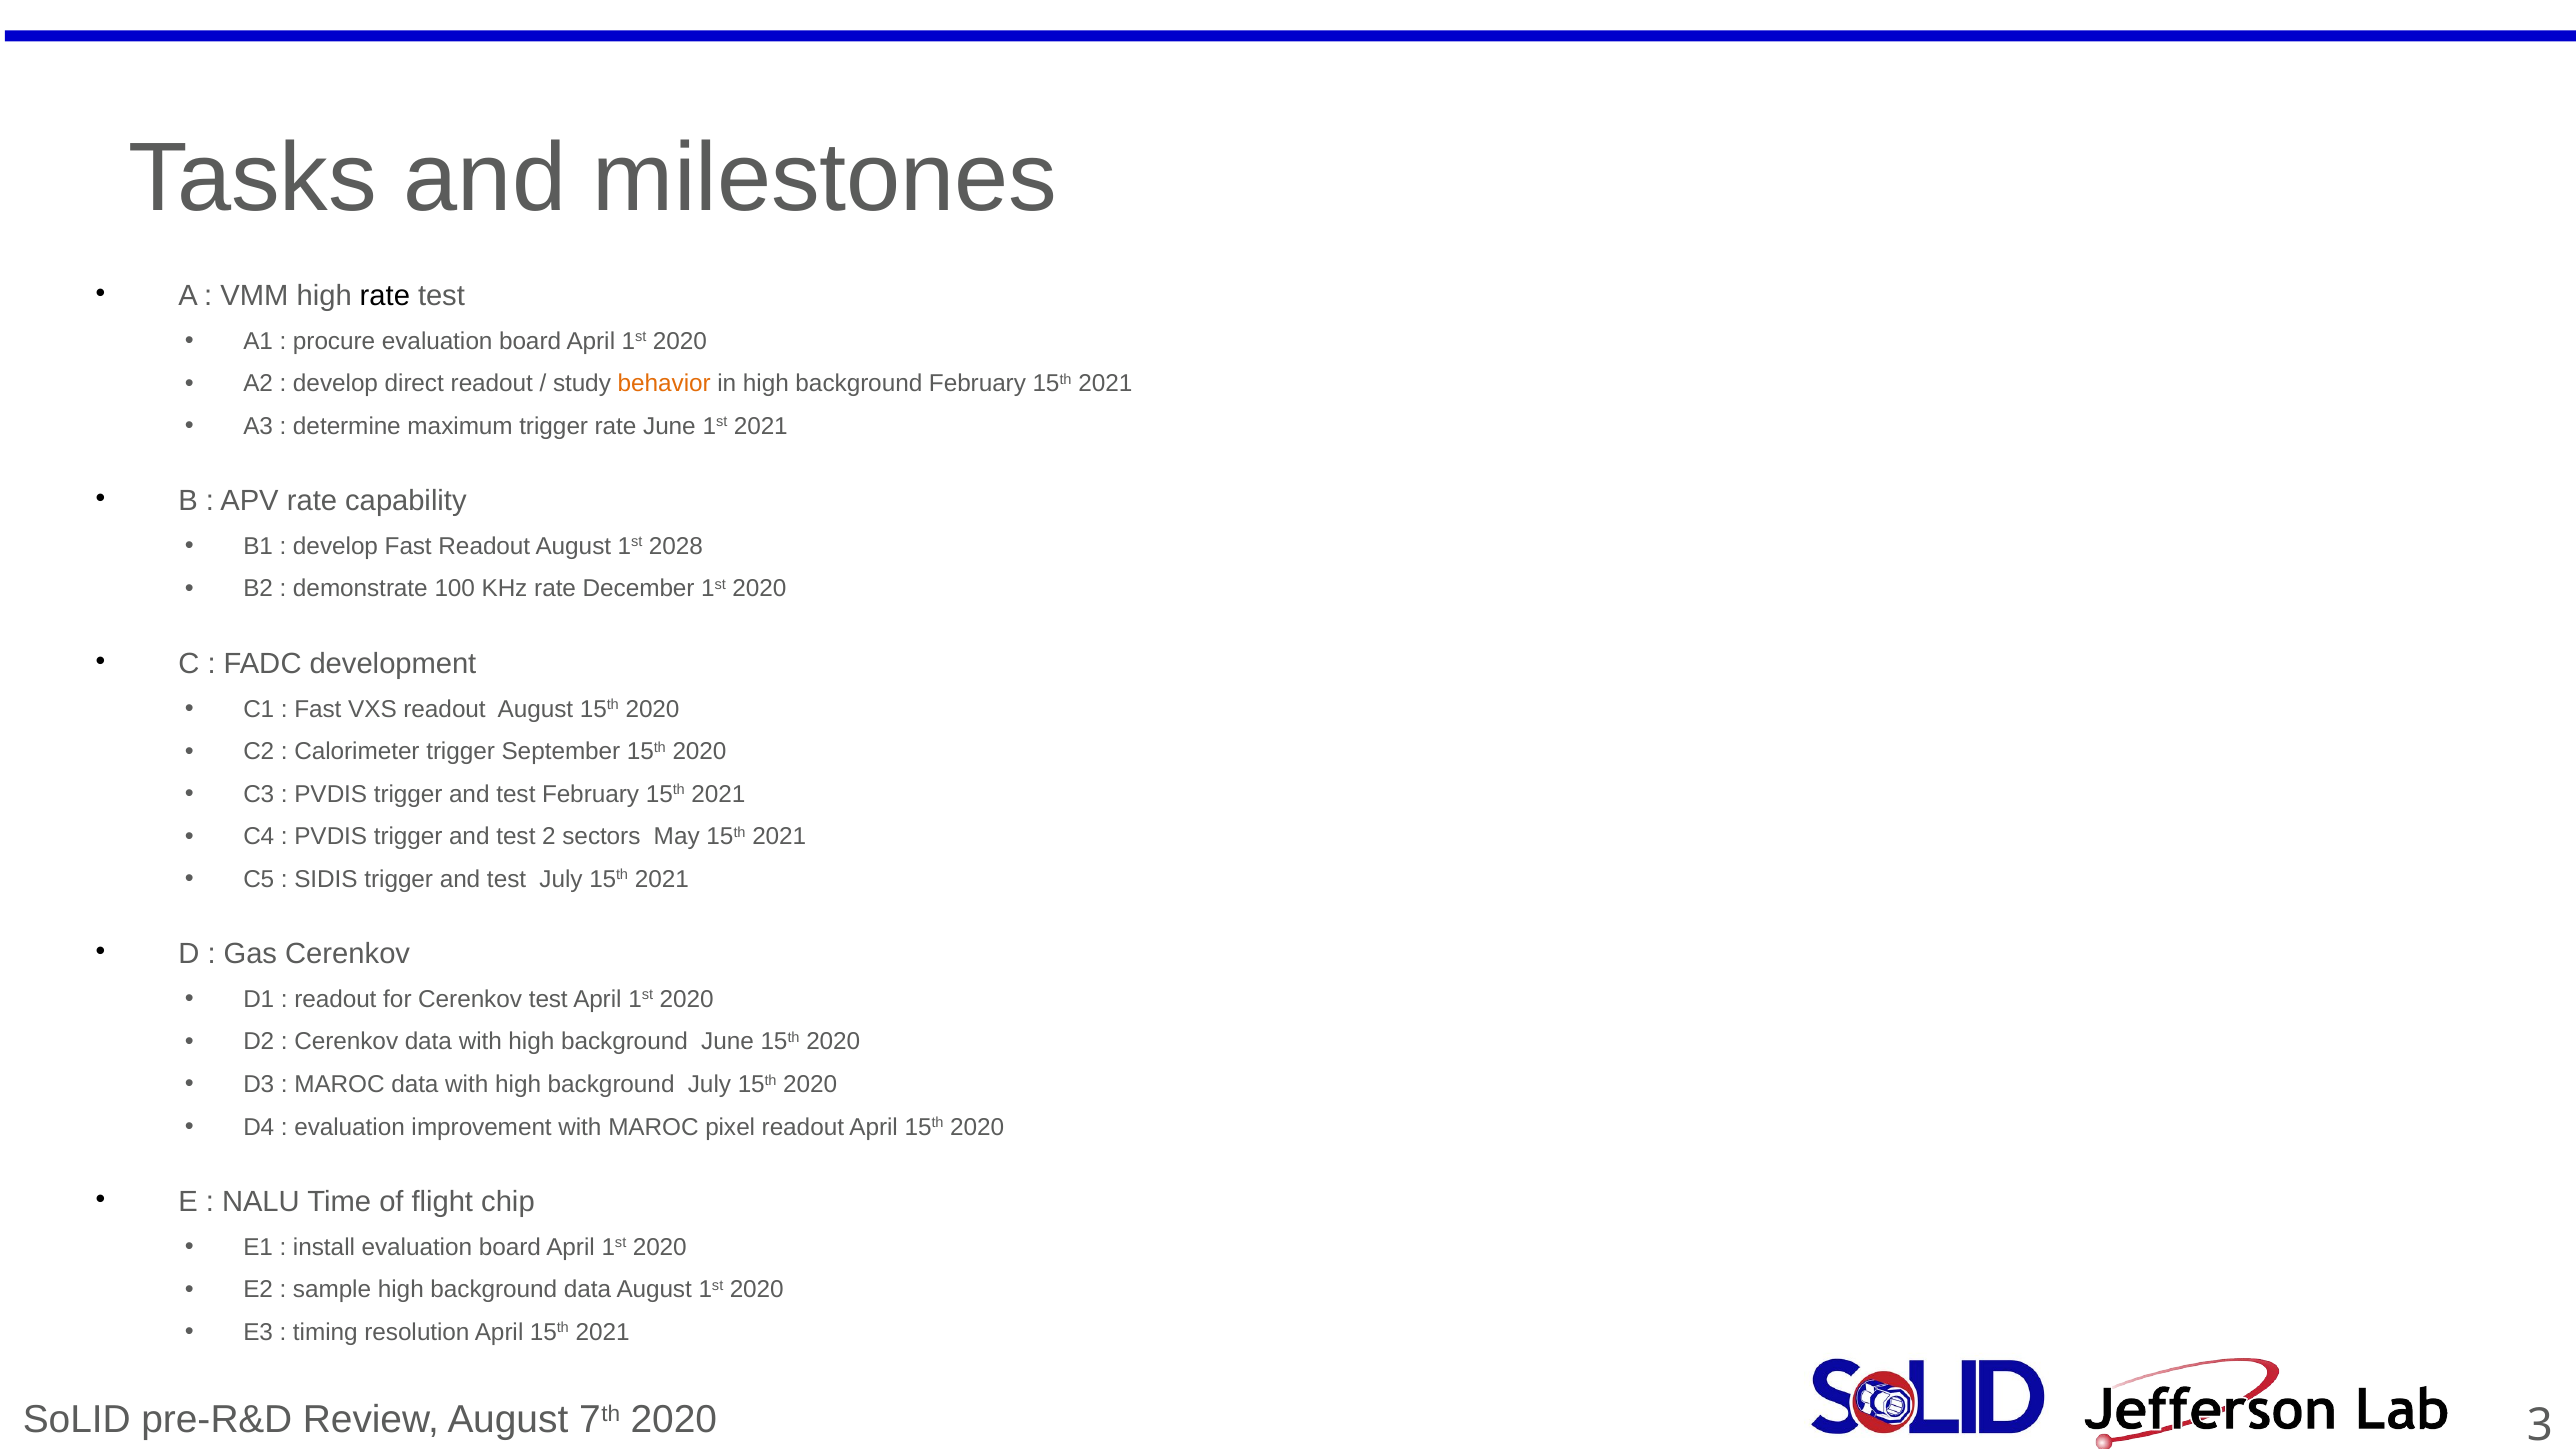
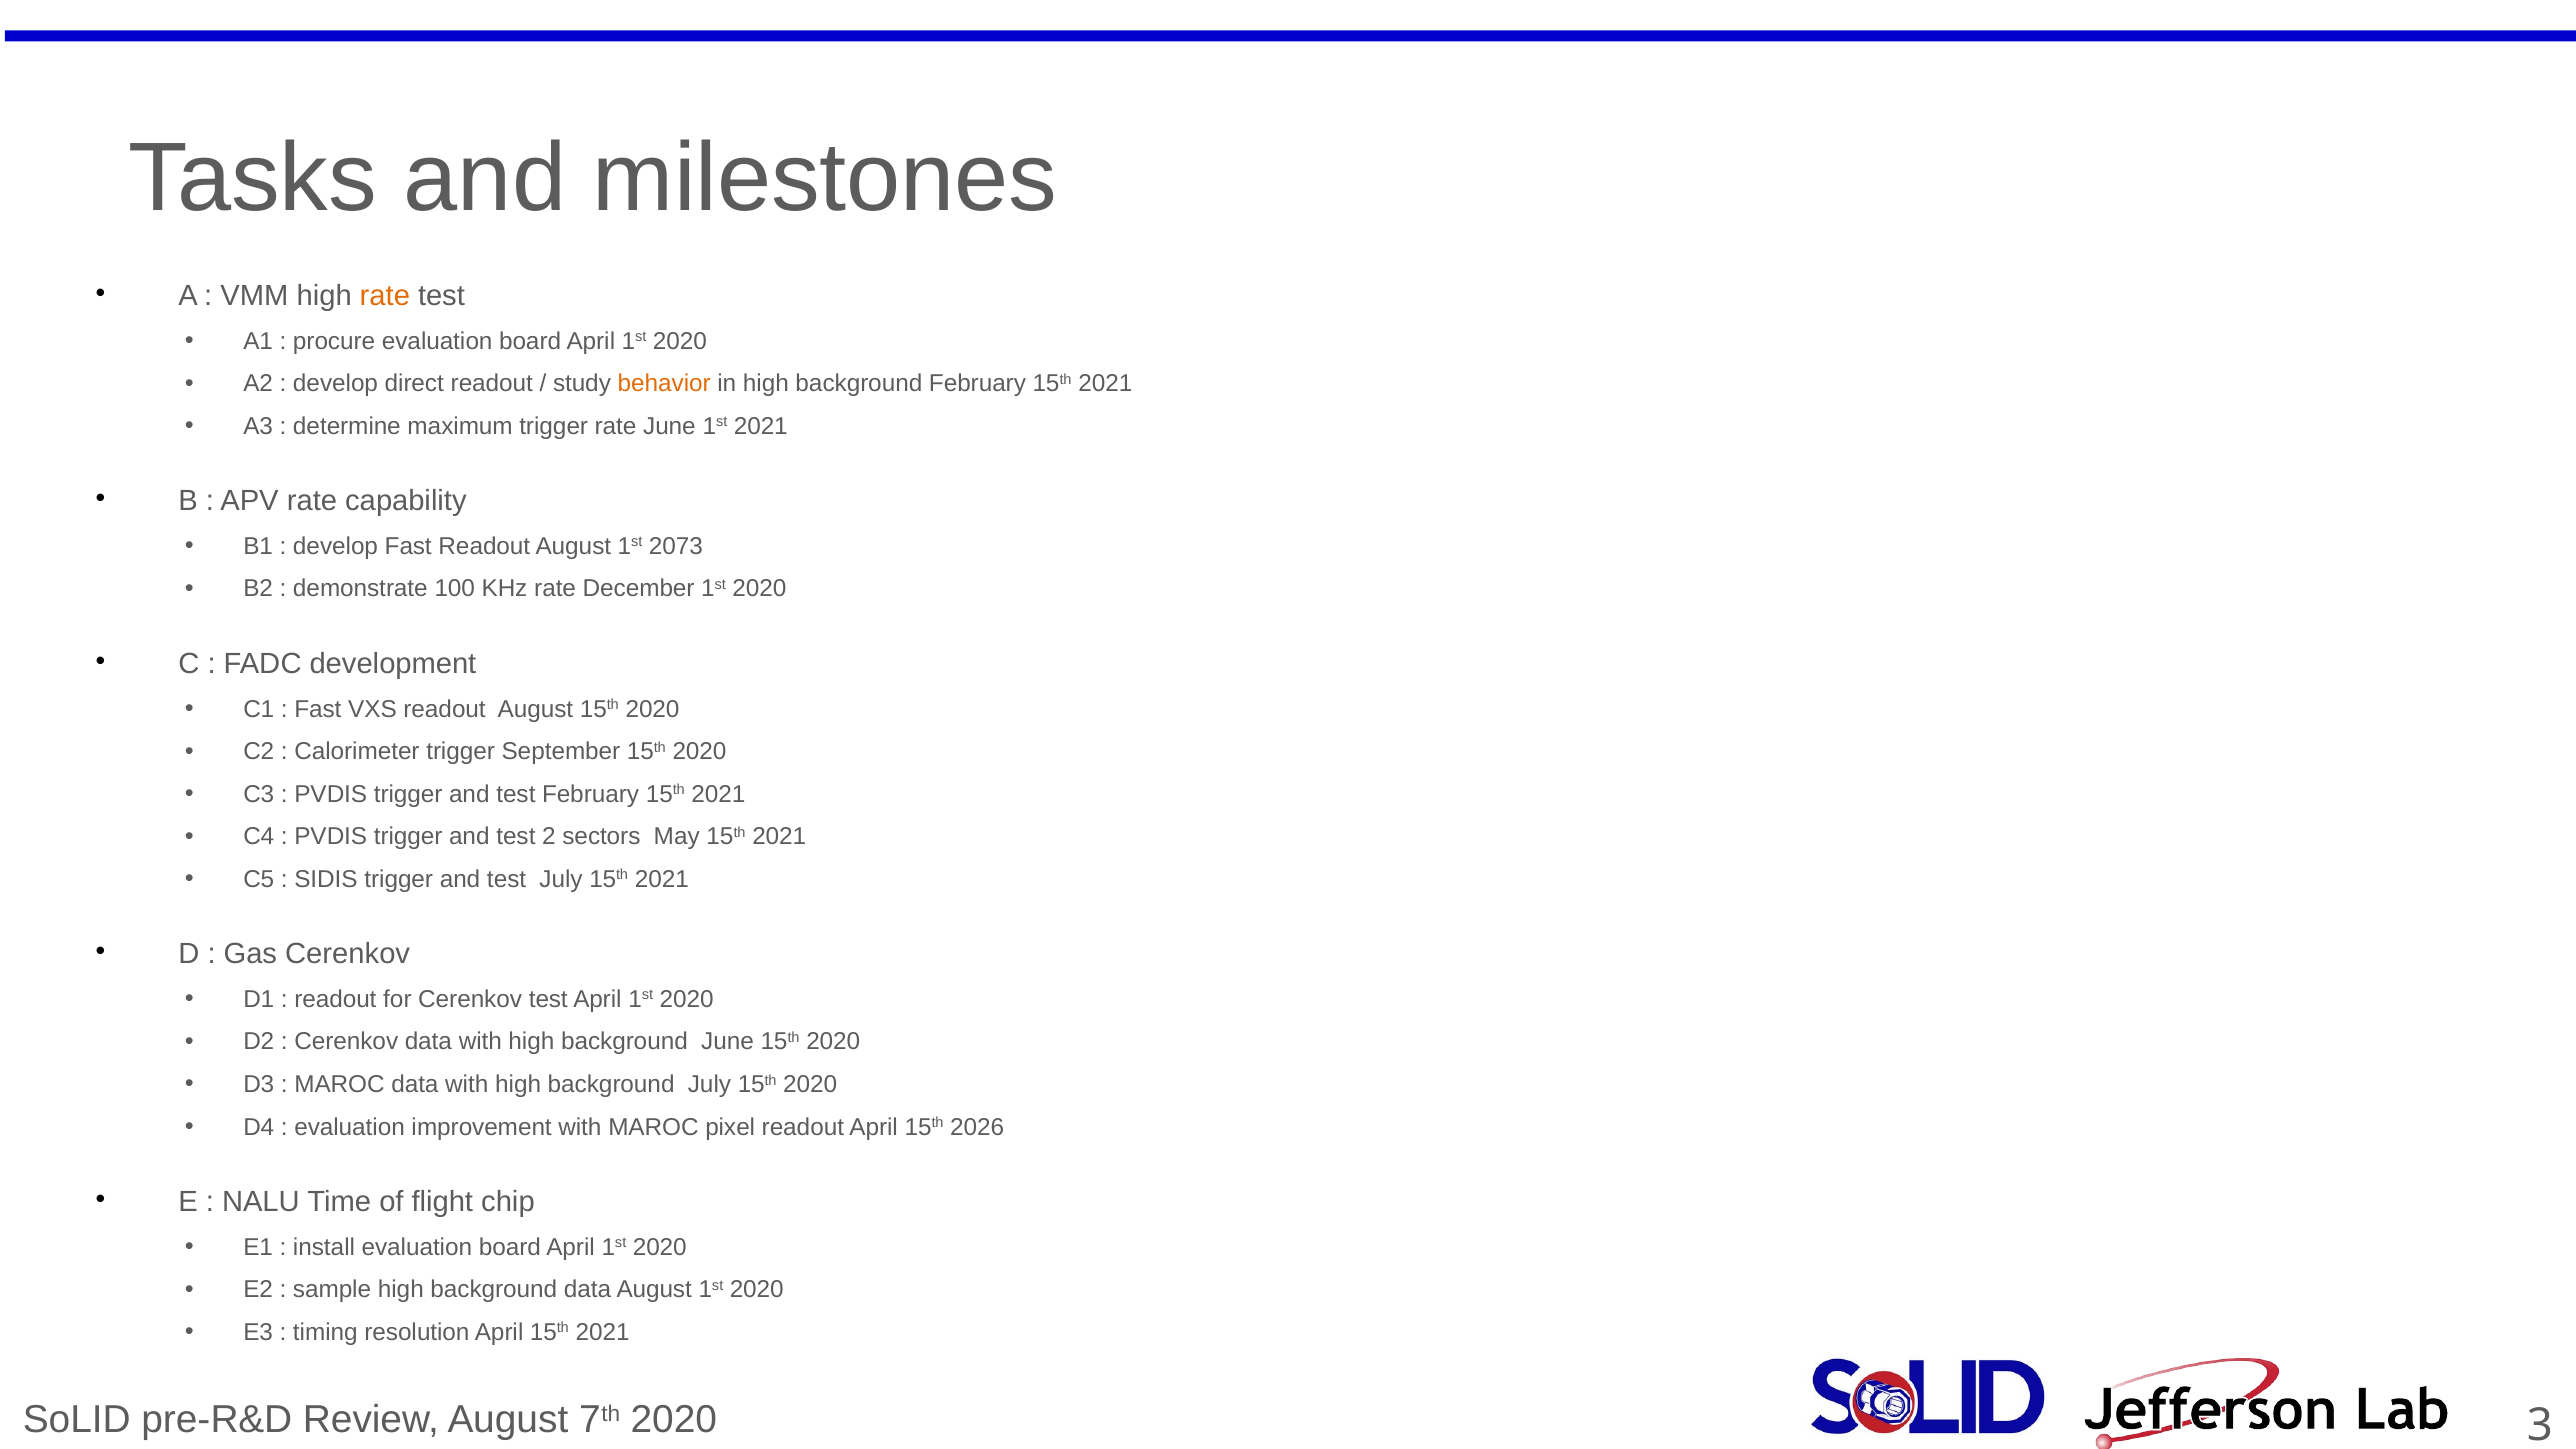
rate colour: black -> orange (385, 296)
2028: 2028 -> 2073 (676, 546)
April 15th 2020: 2020 -> 2026 (977, 1127)
